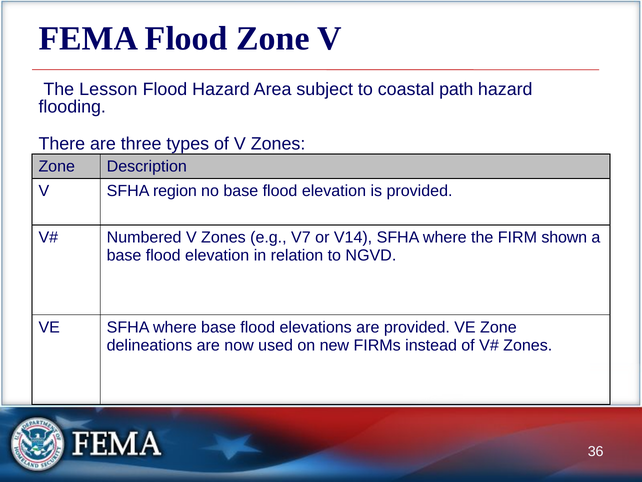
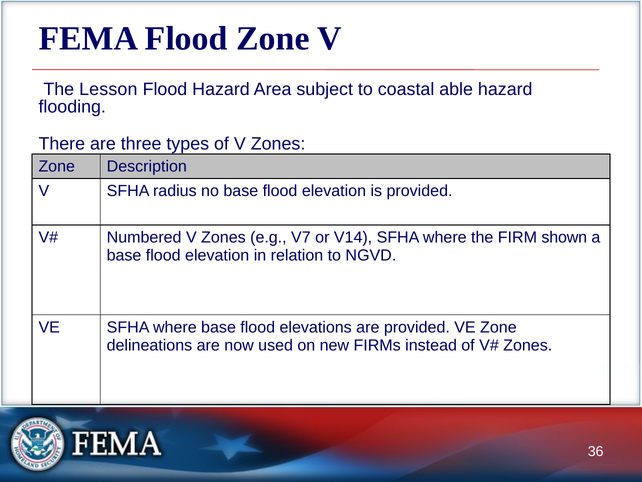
path: path -> able (456, 89)
region: region -> radius (175, 191)
